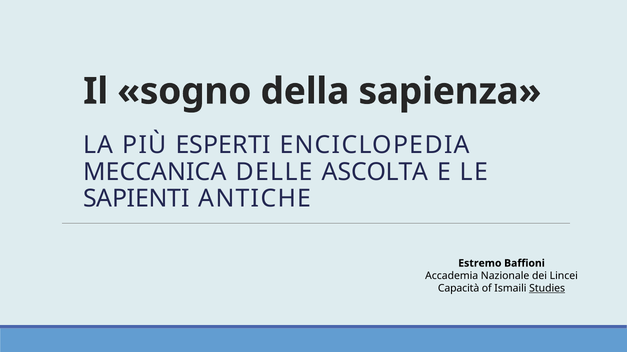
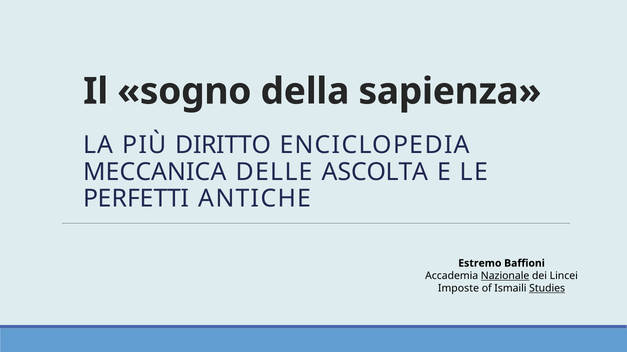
ESPERTI: ESPERTI -> DIRITTO (223, 146)
SAPIENTI: SAPIENTI -> PERFETTI (136, 199)
Nazionale underline: none -> present (505, 276)
Capacità: Capacità -> Imposte (458, 289)
